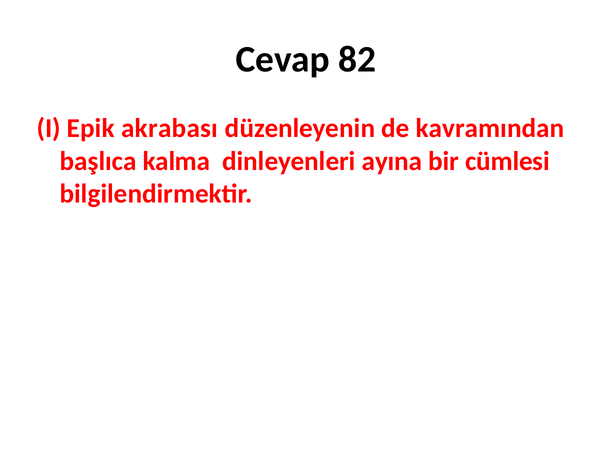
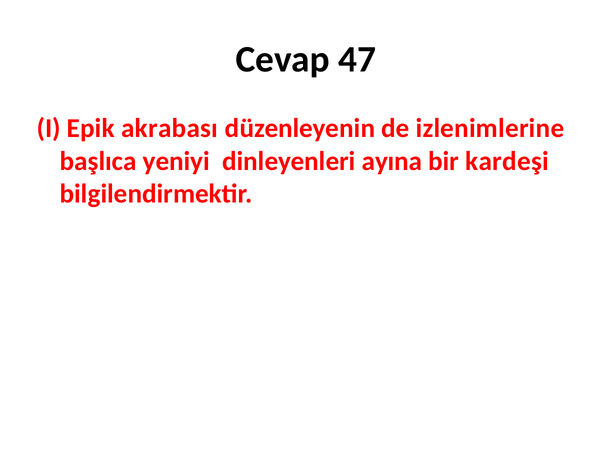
82: 82 -> 47 (357, 59)
kavramından: kavramından -> izlenimlerine (490, 128)
kalma: kalma -> yeniyi (176, 161)
cümlesi: cümlesi -> kardeşi (507, 161)
